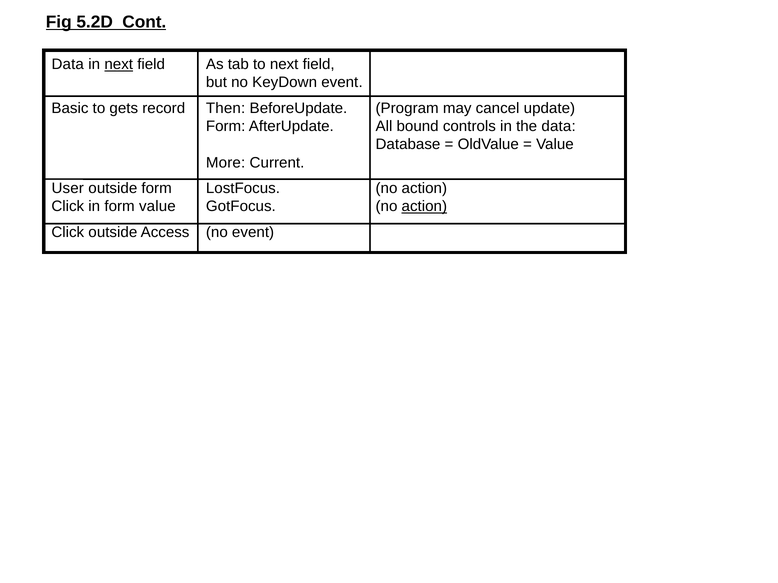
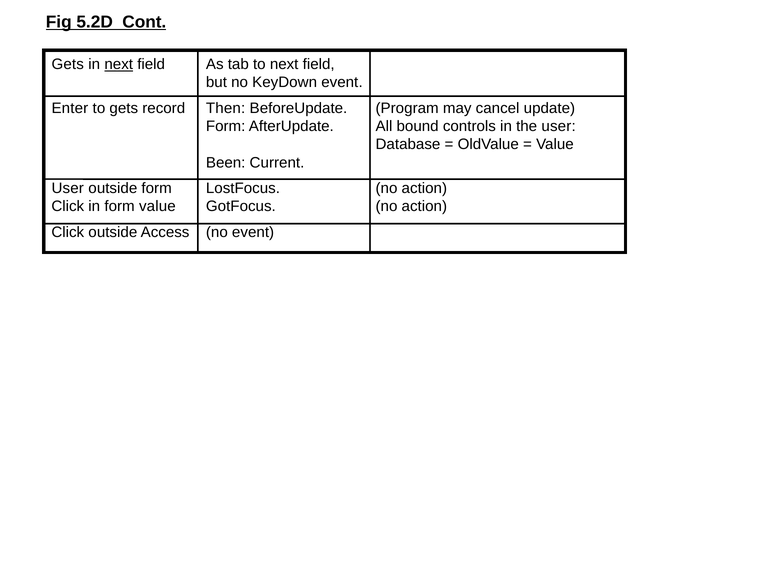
Data: Data -> Gets (68, 64)
Basic: Basic -> Enter (70, 108)
the data: data -> user (559, 126)
More: More -> Been (226, 163)
action underline: present -> none (424, 207)
